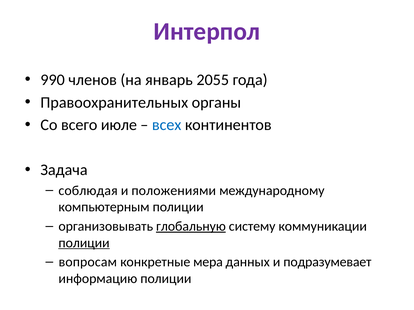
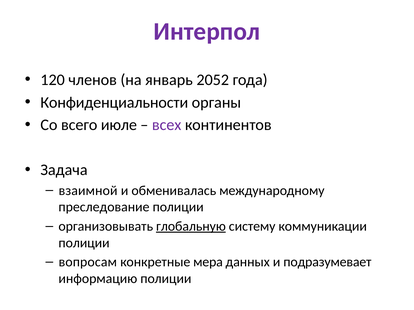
990: 990 -> 120 (53, 80)
2055: 2055 -> 2052 (213, 80)
Правоохранительных: Правоохранительных -> Конфиденциальности (114, 103)
всех colour: blue -> purple (167, 125)
соблюдая: соблюдая -> взаимной (88, 191)
положениями: положениями -> обменивалась (174, 191)
компьютерным: компьютерным -> преследование (104, 207)
полиции underline: present -> none (84, 243)
